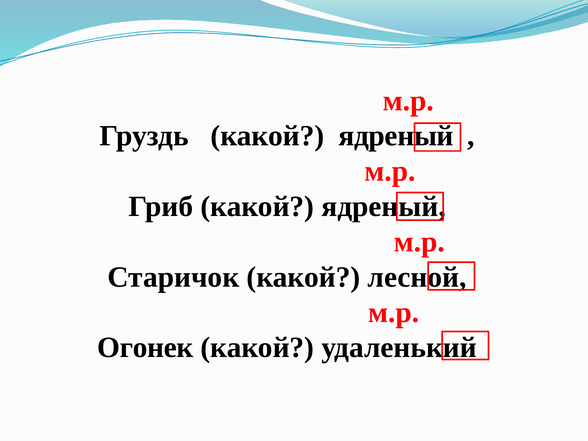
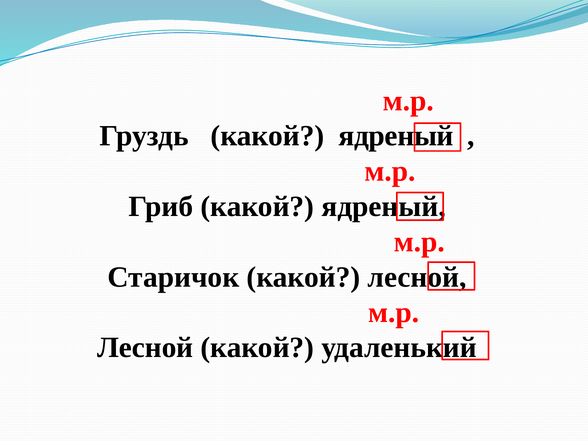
Огонек: Огонек -> Лесной (145, 348)
